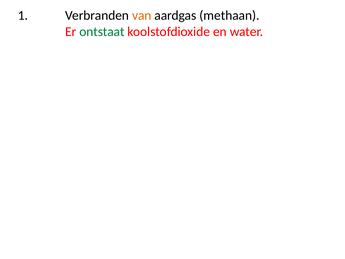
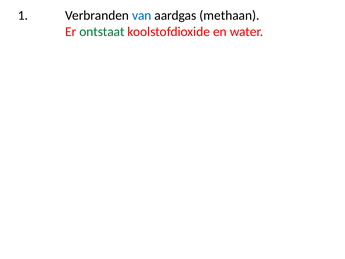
van colour: orange -> blue (142, 16)
